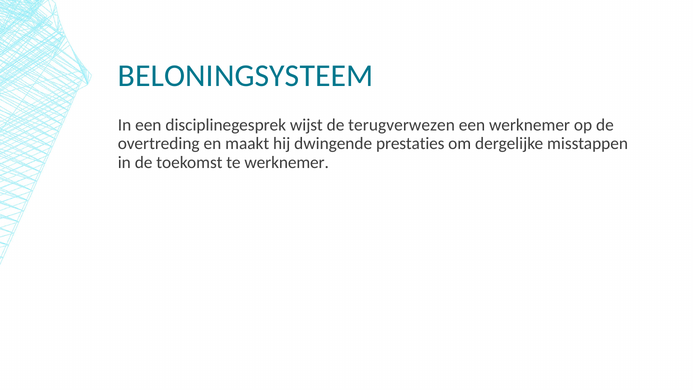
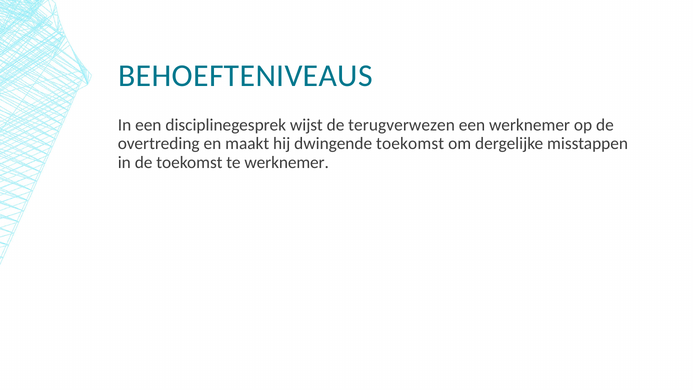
BELONINGSYSTEEM: BELONINGSYSTEEM -> BEHOEFTENIVEAUS (246, 76)
dwingende prestaties: prestaties -> toekomst (410, 144)
